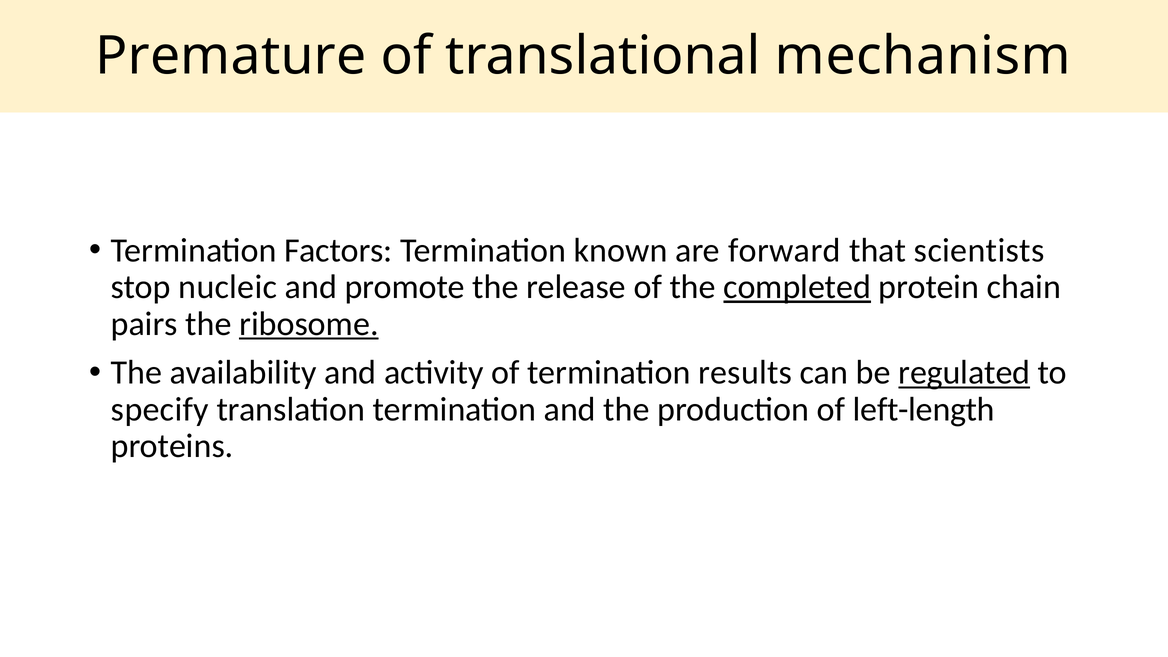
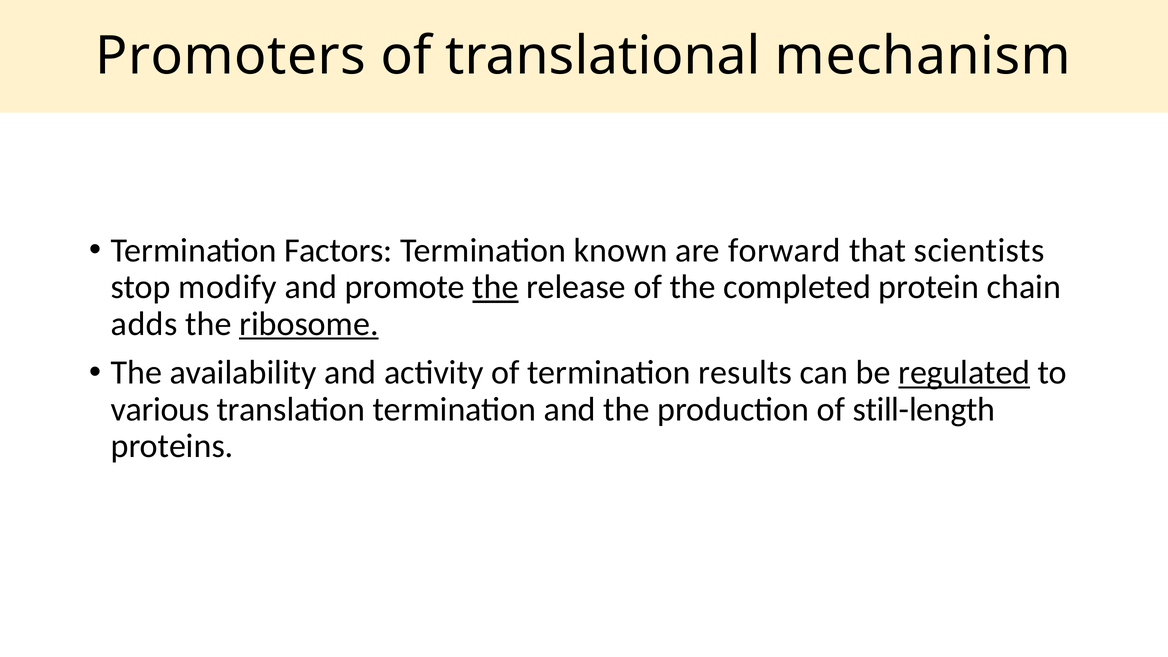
Premature: Premature -> Promoters (231, 56)
nucleic: nucleic -> modify (228, 287)
the underline: none -> present (496, 287)
completed underline: present -> none (797, 287)
pairs: pairs -> adds (144, 324)
specify: specify -> various (160, 409)
left-length: left-length -> still-length (924, 409)
